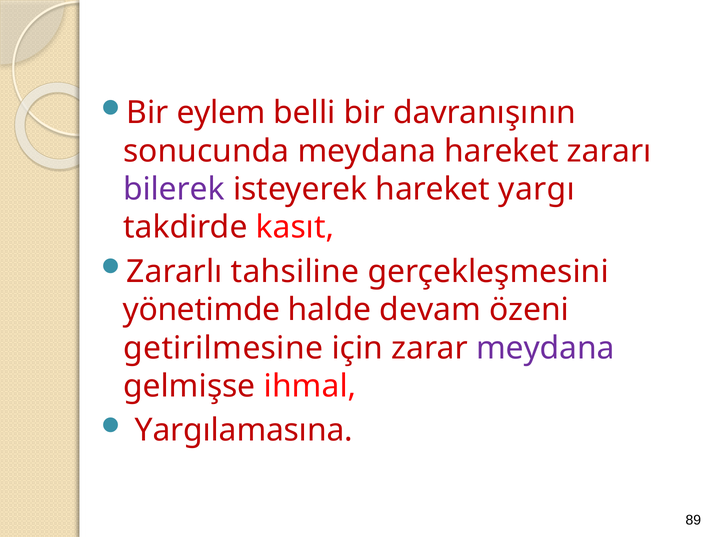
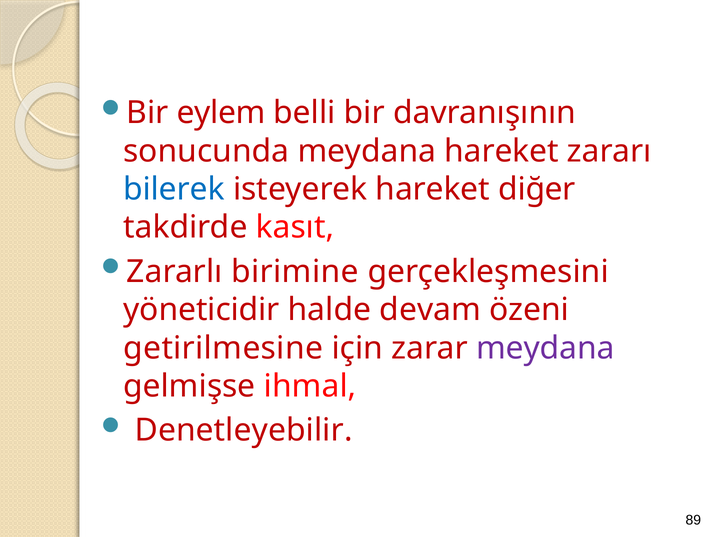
bilerek colour: purple -> blue (174, 190)
yargı: yargı -> diğer (537, 190)
tahsiline: tahsiline -> birimine (295, 272)
yönetimde: yönetimde -> yöneticidir (201, 310)
Yargılamasına: Yargılamasına -> Denetleyebilir (244, 431)
